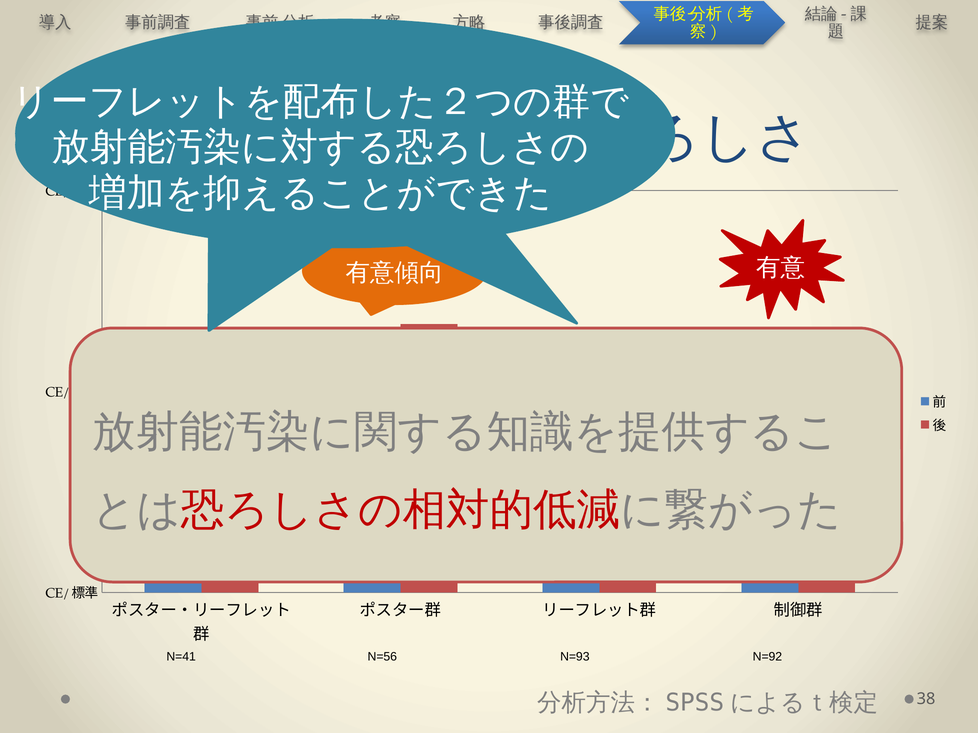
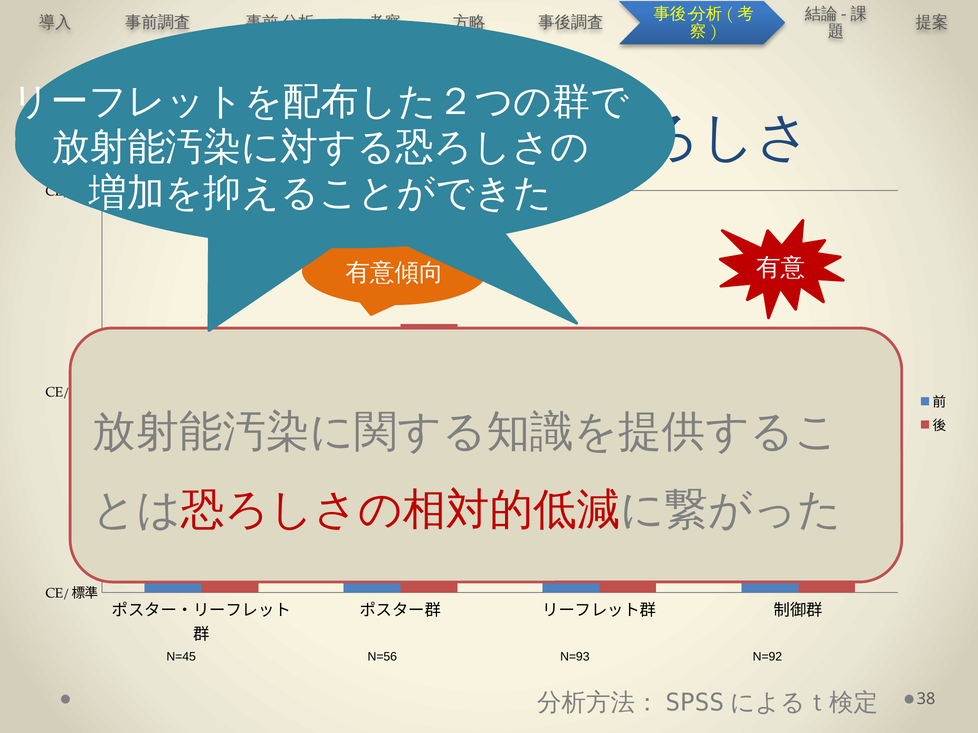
N=41: N=41 -> N=45 (181, 657)
